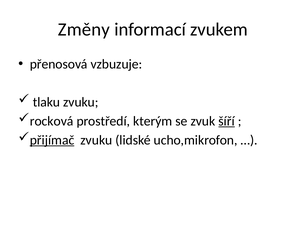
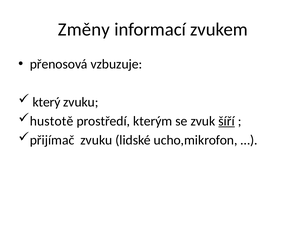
tlaku: tlaku -> který (47, 102)
rocková: rocková -> hustotě (52, 121)
přijímač underline: present -> none (52, 140)
